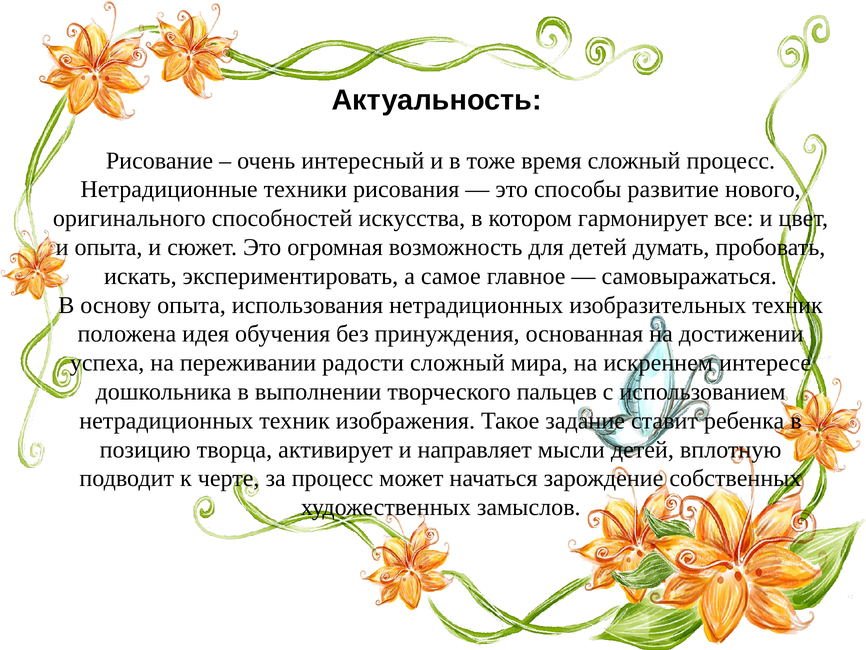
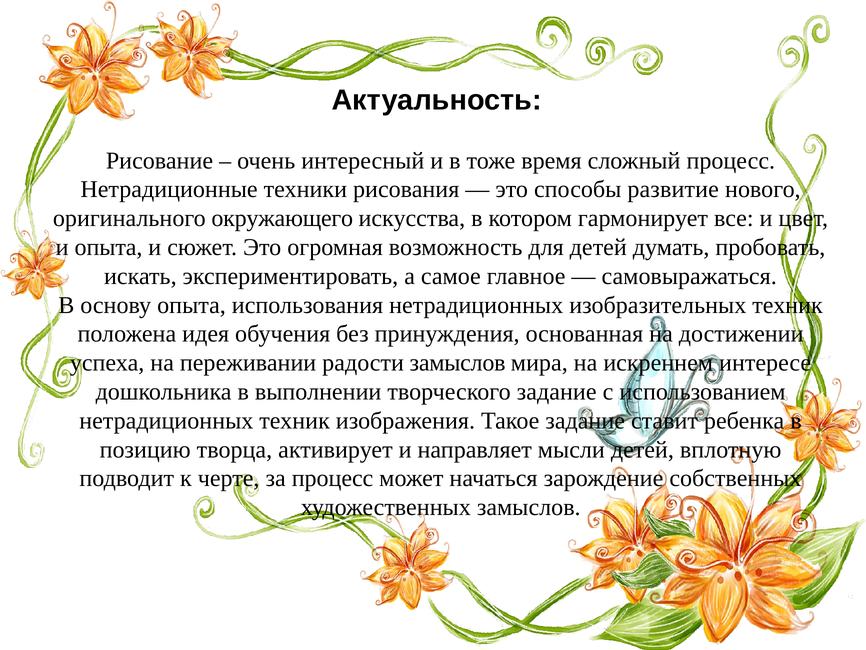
способностей: способностей -> окружающего (282, 218)
радости сложный: сложный -> замыслов (458, 363)
творческого пальцев: пальцев -> задание (557, 391)
